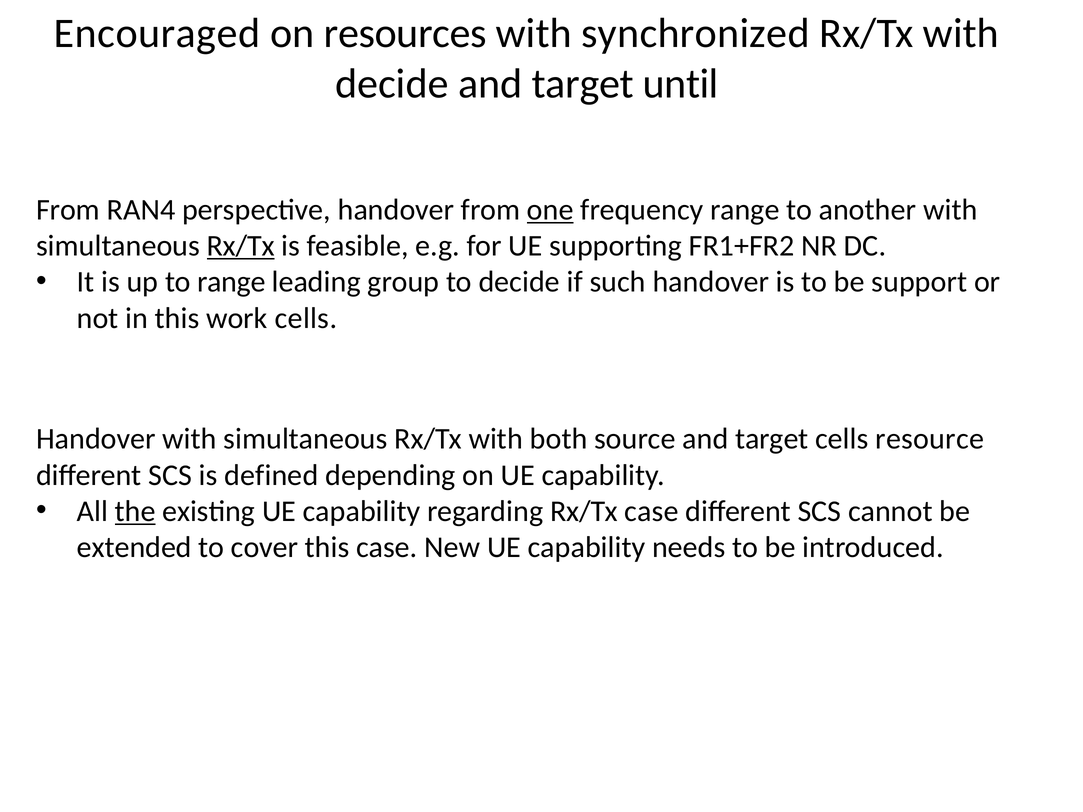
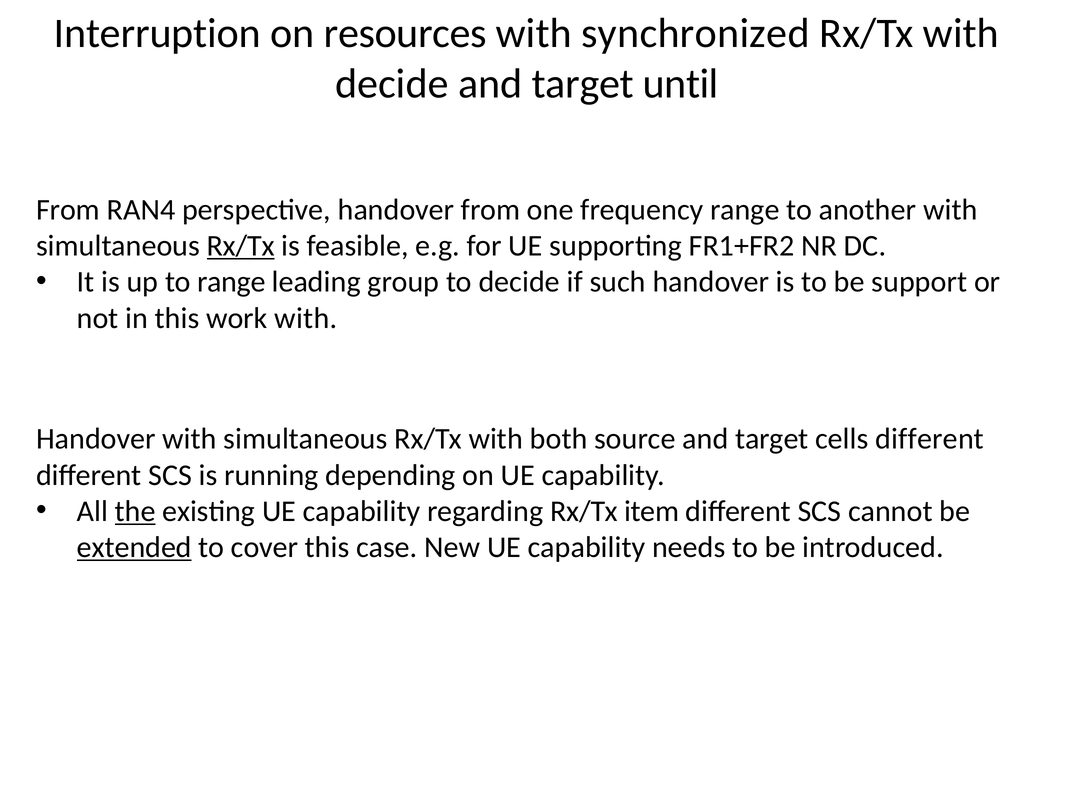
Encouraged: Encouraged -> Interruption (157, 34)
one underline: present -> none (550, 210)
work cells: cells -> with (306, 318)
cells resource: resource -> different (930, 439)
defined: defined -> running (271, 475)
Rx/Tx case: case -> item (652, 511)
extended underline: none -> present (134, 548)
